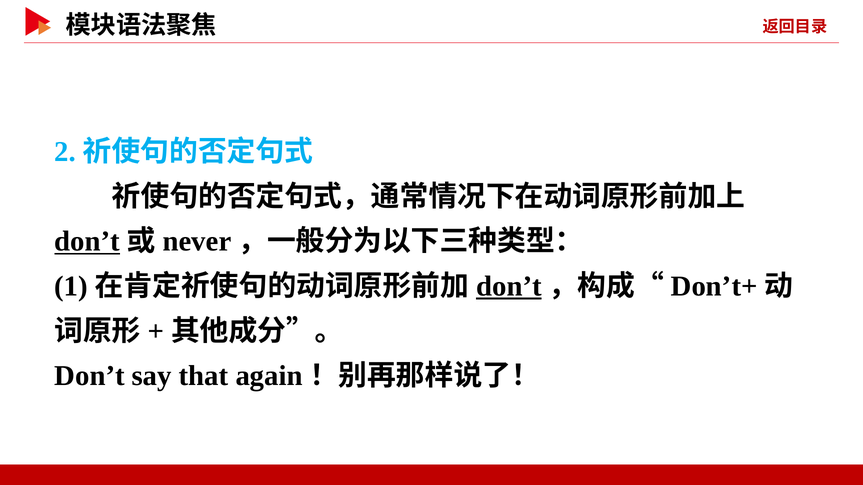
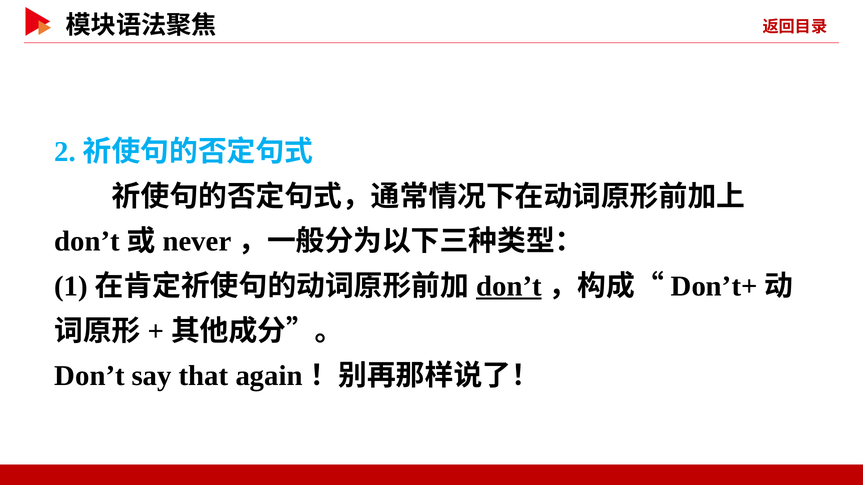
don’t underline: present -> none (87, 242)
